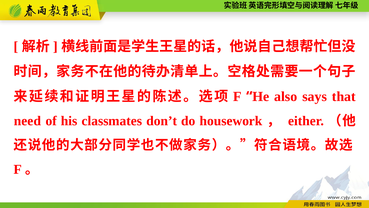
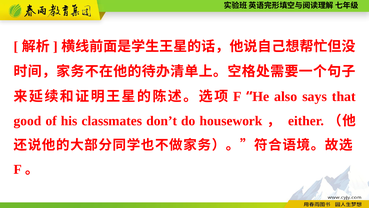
need: need -> good (27, 121)
